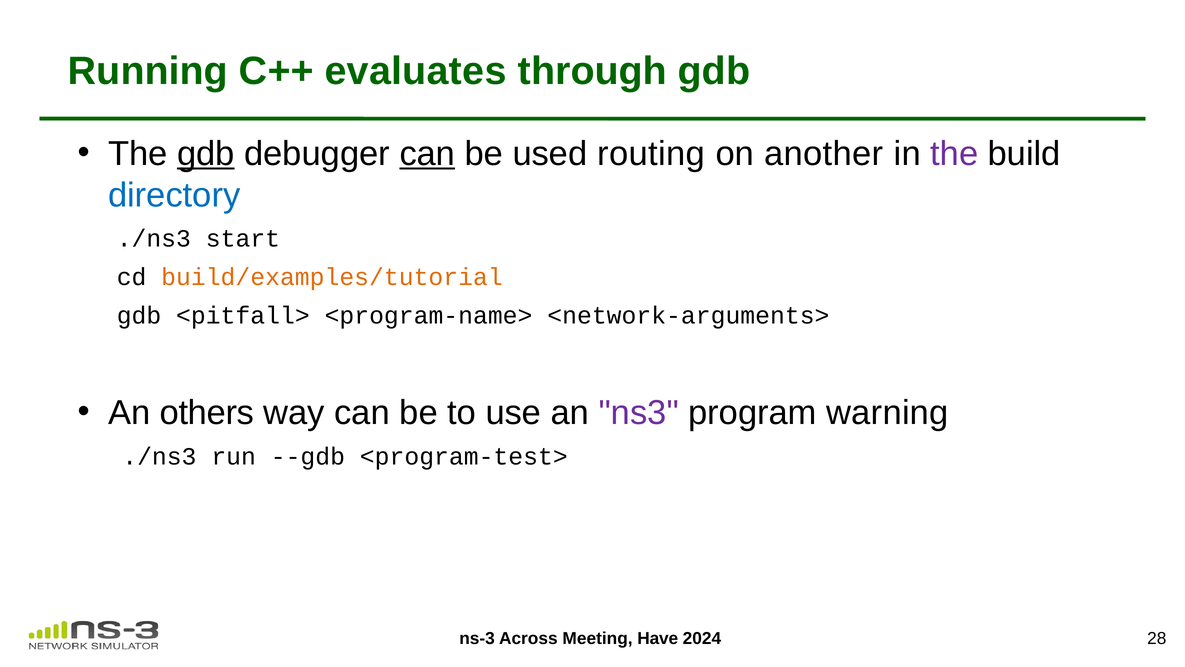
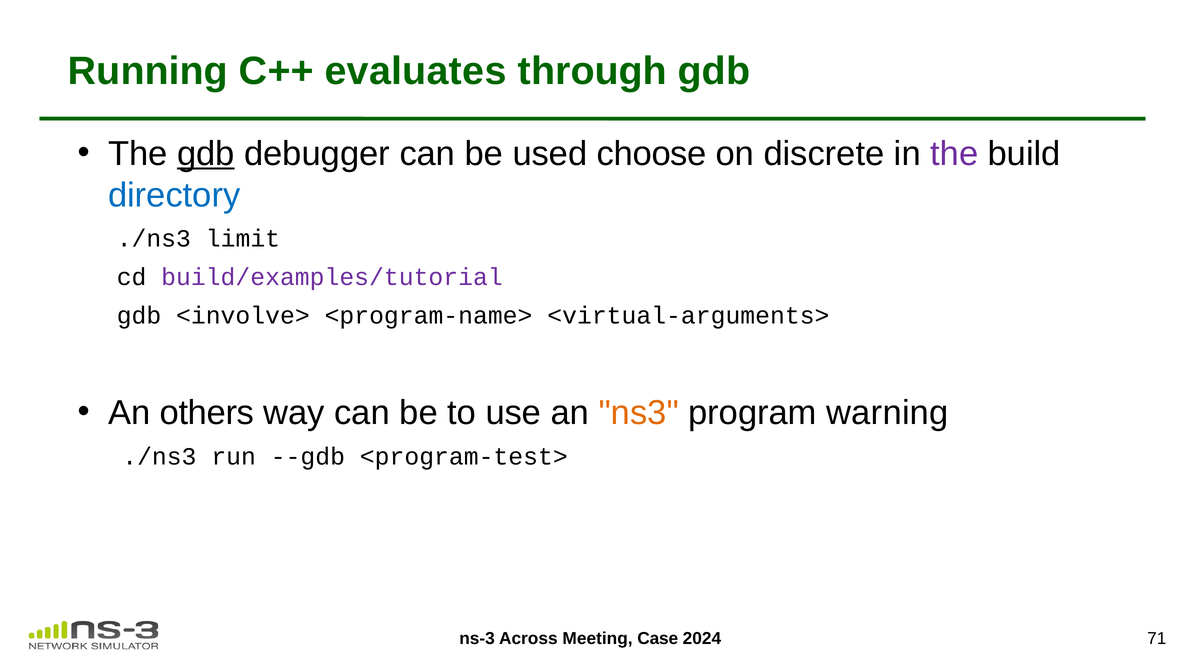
can underline: present -> none (427, 154)
routing: routing -> choose (652, 154)
another: another -> discrete (824, 154)
start: start -> limit (243, 239)
build/examples/tutorial colour: orange -> purple (332, 277)
<pitfall>: <pitfall> -> <involve> (243, 315)
<network-arguments>: <network-arguments> -> <virtual-arguments> (688, 315)
ns3 colour: purple -> orange (639, 413)
Have: Have -> Case (658, 638)
28: 28 -> 71 (1157, 638)
